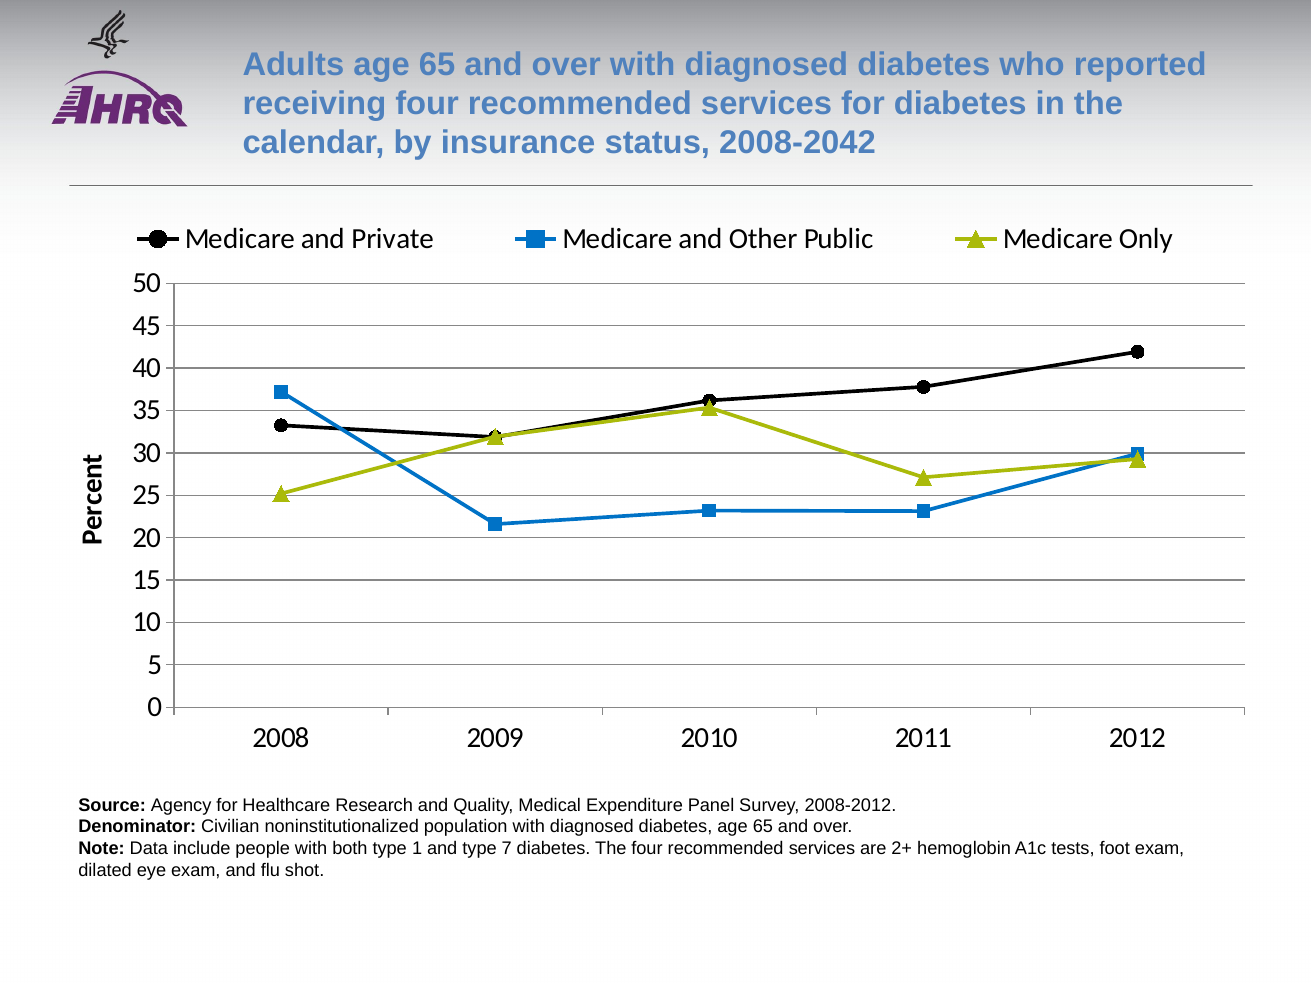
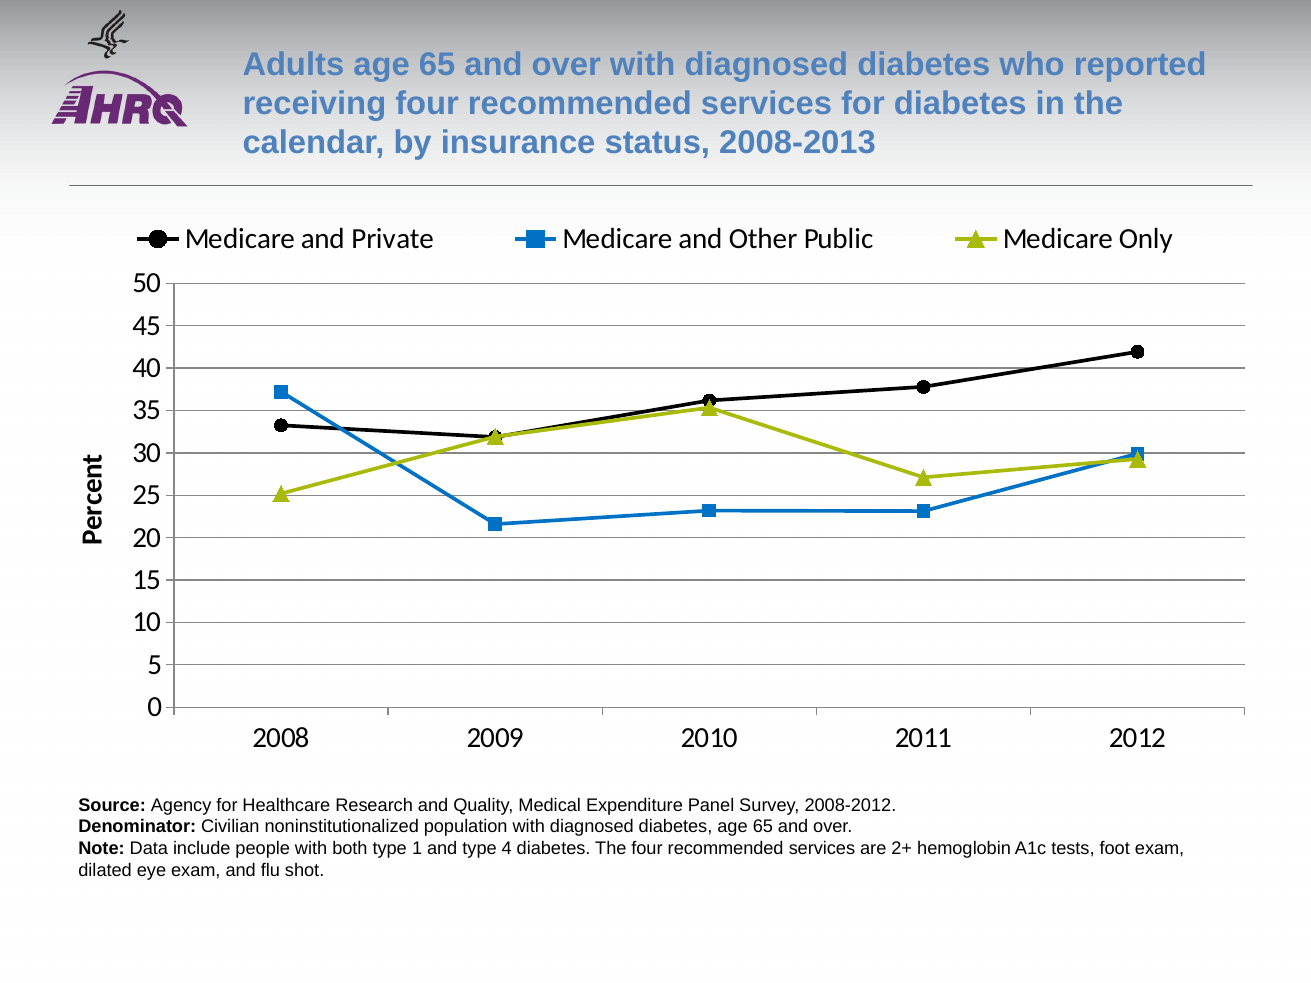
2008-2042: 2008-2042 -> 2008-2013 (798, 143)
7: 7 -> 4 (507, 849)
